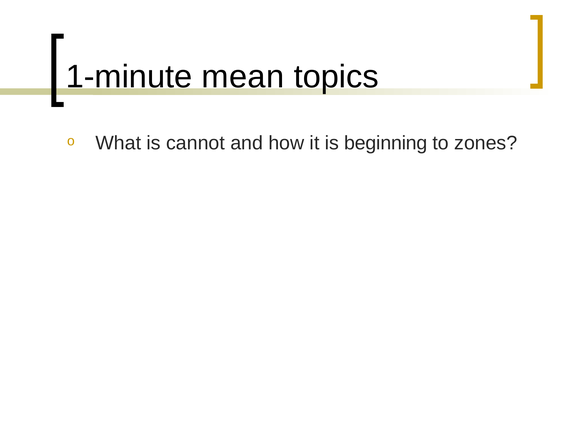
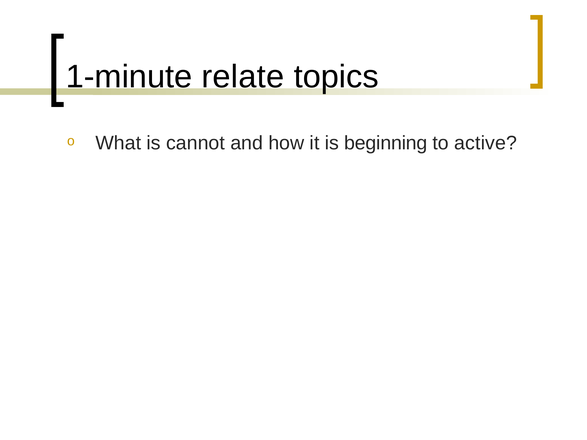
mean: mean -> relate (243, 77)
zones: zones -> active (486, 143)
